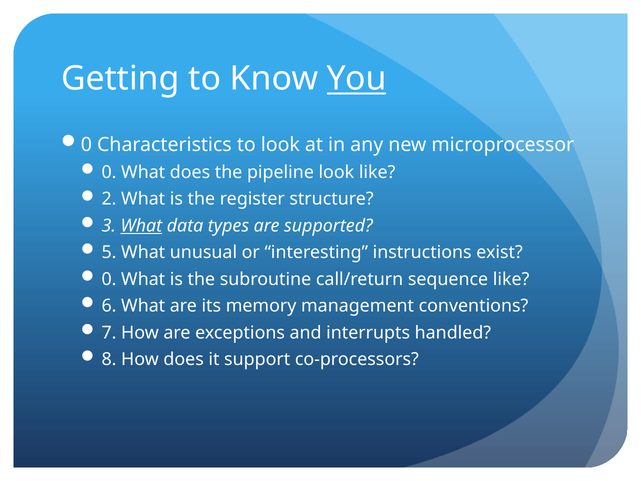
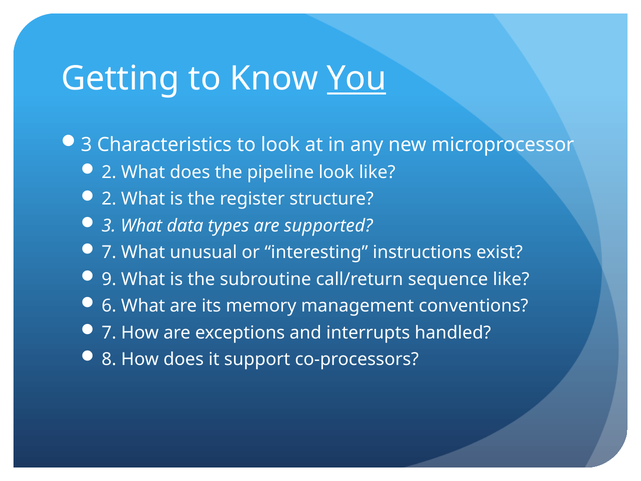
0: 0 -> 3 (86, 145)
0: 0 -> 2 (109, 172)
What underline: present -> none (141, 226)
5: 5 -> 7 (109, 252)
0: 0 -> 9 (109, 279)
